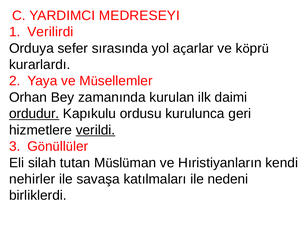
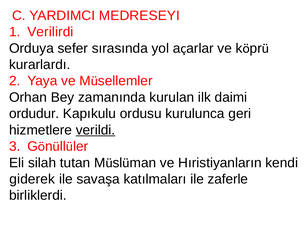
ordudur underline: present -> none (34, 114)
nehirler: nehirler -> giderek (32, 179)
nedeni: nedeni -> zaferle (228, 179)
